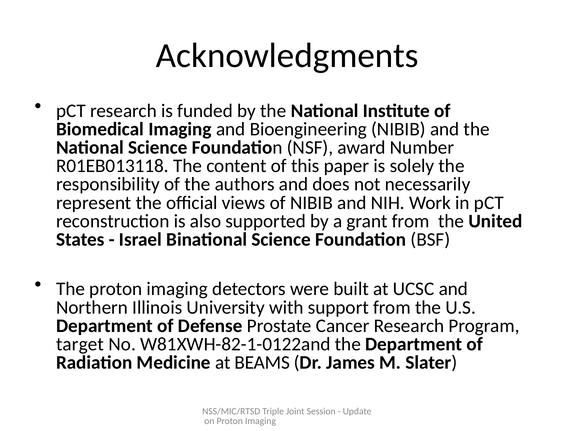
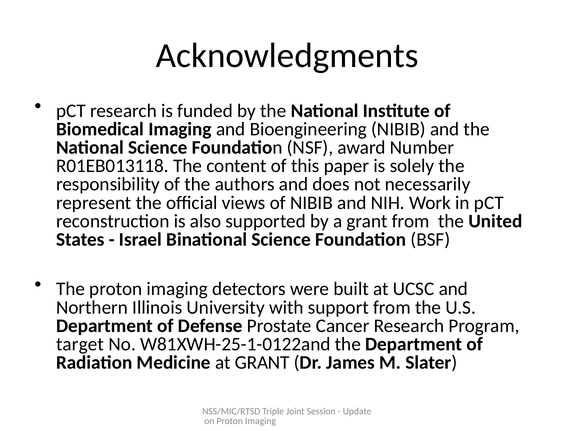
W81XWH-82-1-0122and: W81XWH-82-1-0122and -> W81XWH-25-1-0122and (235, 344)
at BEAMS: BEAMS -> GRANT (262, 363)
